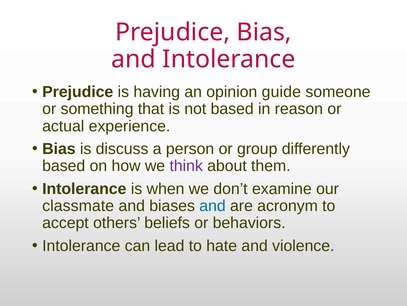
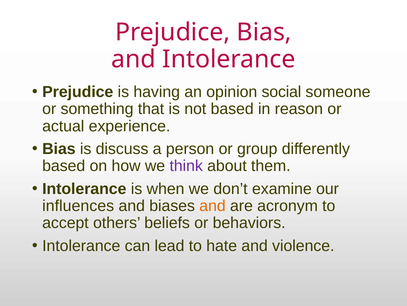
guide: guide -> social (281, 92)
classmate: classmate -> influences (78, 205)
and colour: blue -> orange (213, 205)
